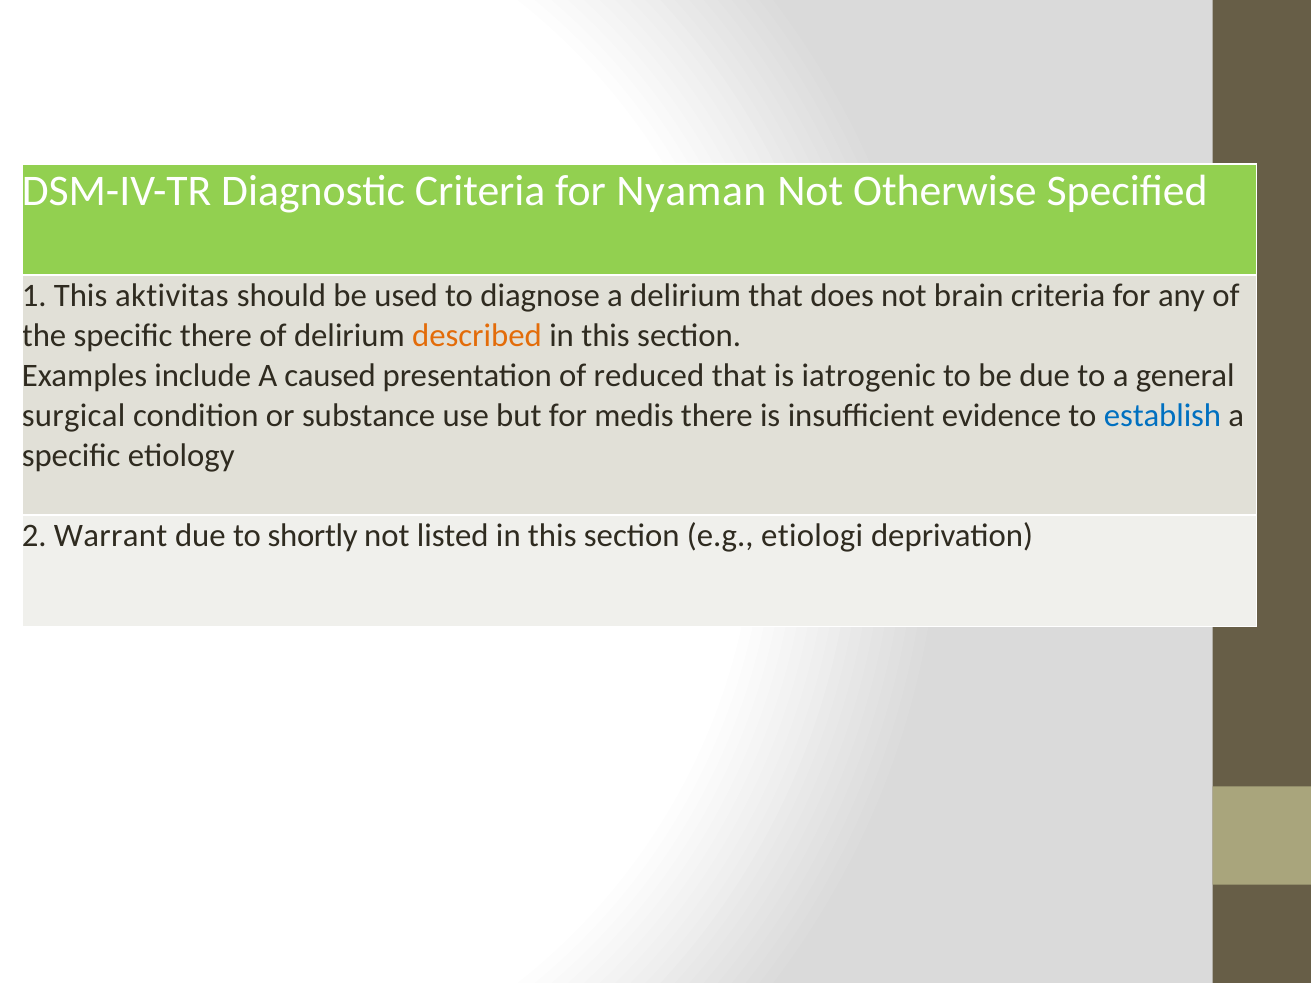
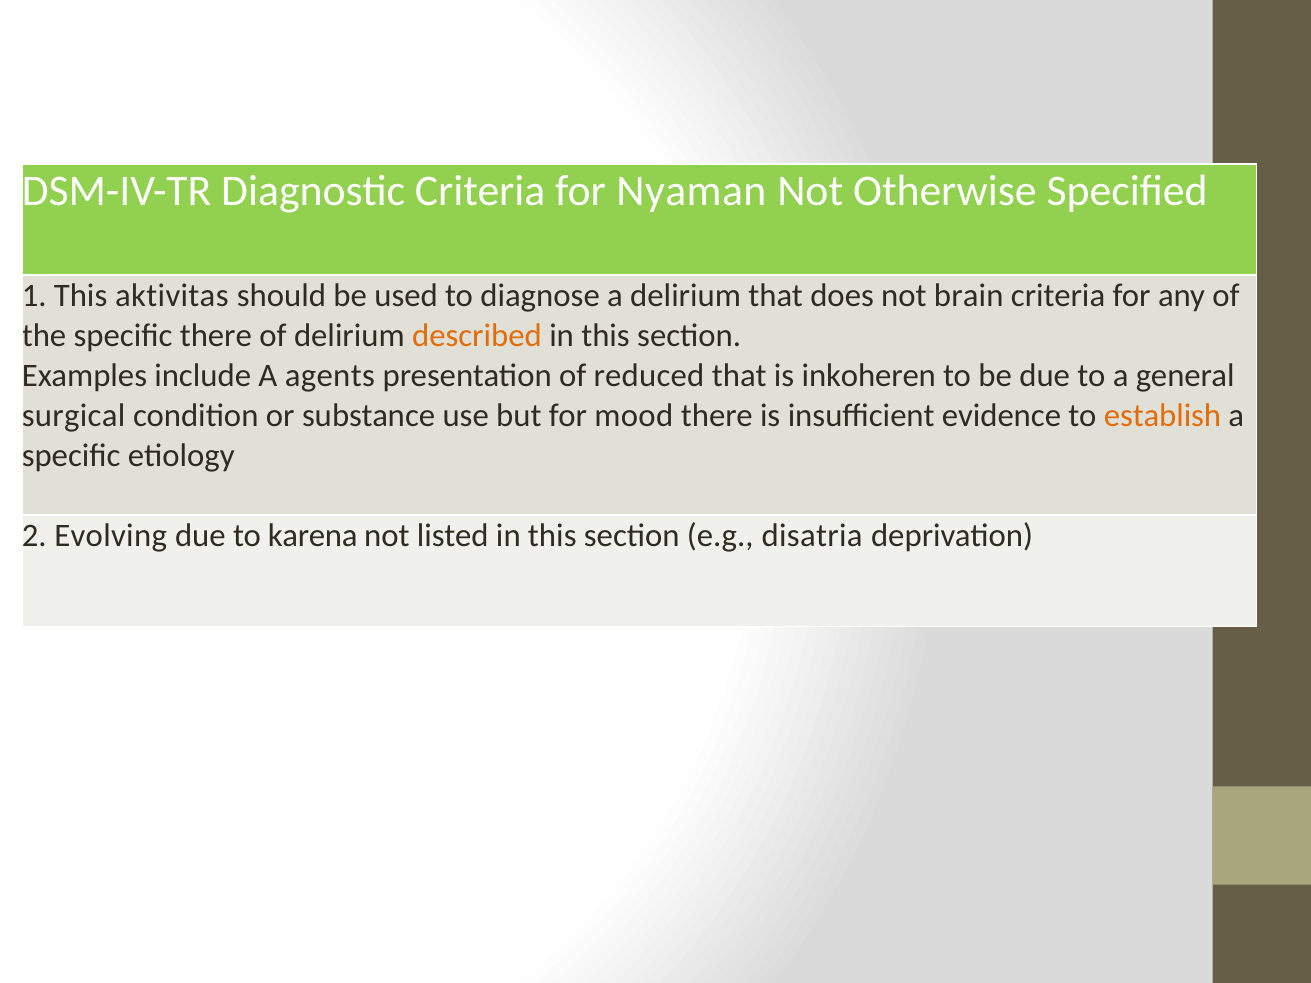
caused: caused -> agents (330, 376)
iatrogenic: iatrogenic -> inkoheren (869, 376)
medis: medis -> mood (634, 416)
establish colour: blue -> orange (1162, 416)
Warrant: Warrant -> Evolving (111, 536)
shortly: shortly -> karena (313, 536)
etiologi: etiologi -> disatria (812, 536)
